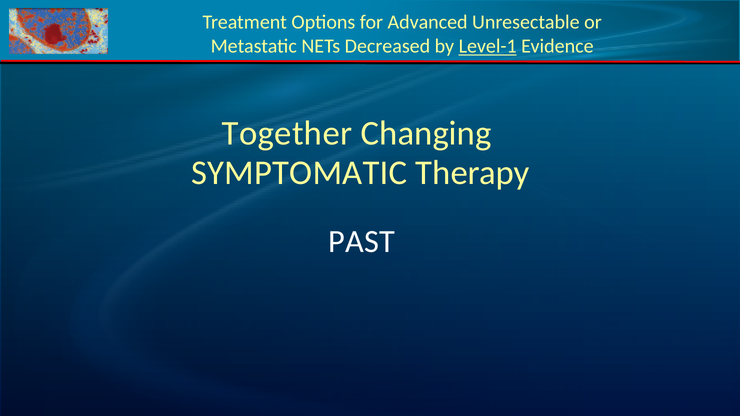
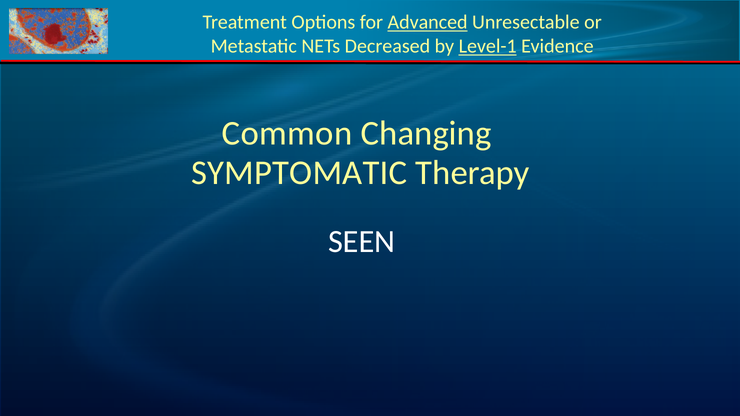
Advanced underline: none -> present (428, 22)
Together: Together -> Common (287, 133)
PAST: PAST -> SEEN (362, 242)
